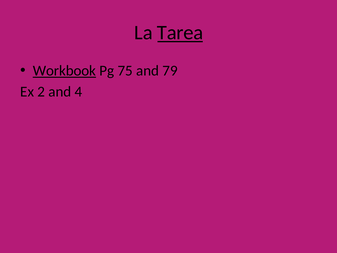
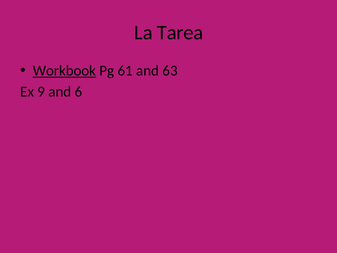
Tarea underline: present -> none (180, 33)
75: 75 -> 61 (125, 71)
79: 79 -> 63 (170, 71)
2: 2 -> 9 (41, 92)
4: 4 -> 6 (78, 92)
